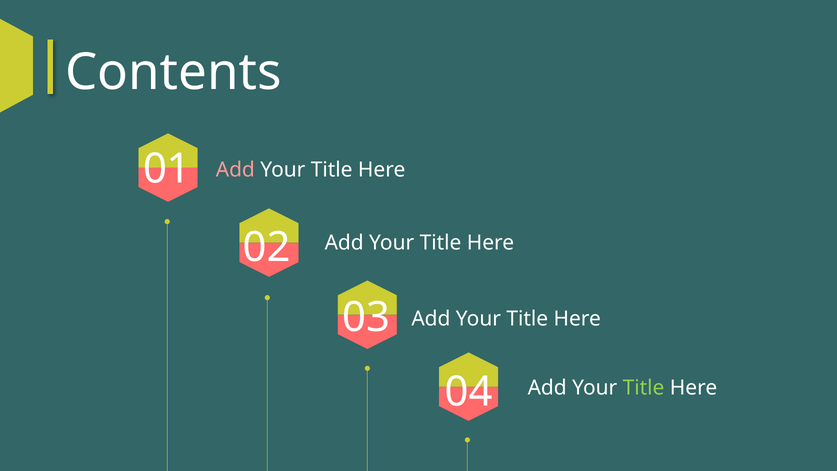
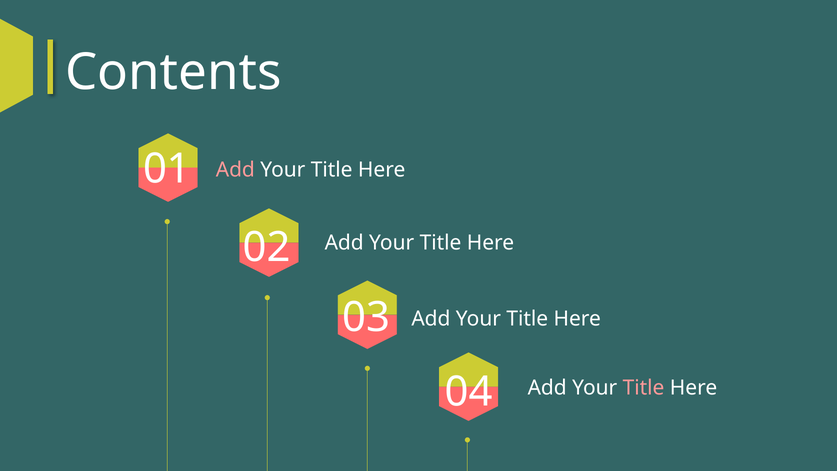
Title colour: light green -> pink (644, 388)
